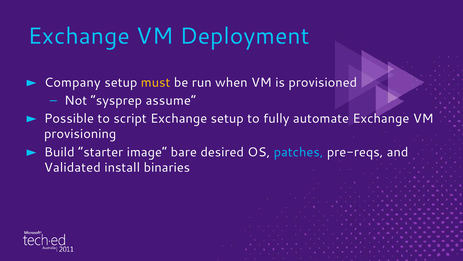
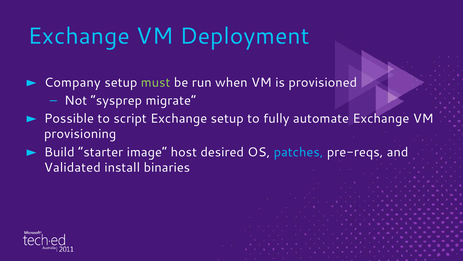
must colour: yellow -> light green (156, 82)
assume: assume -> migrate (171, 100)
bare: bare -> host (184, 152)
